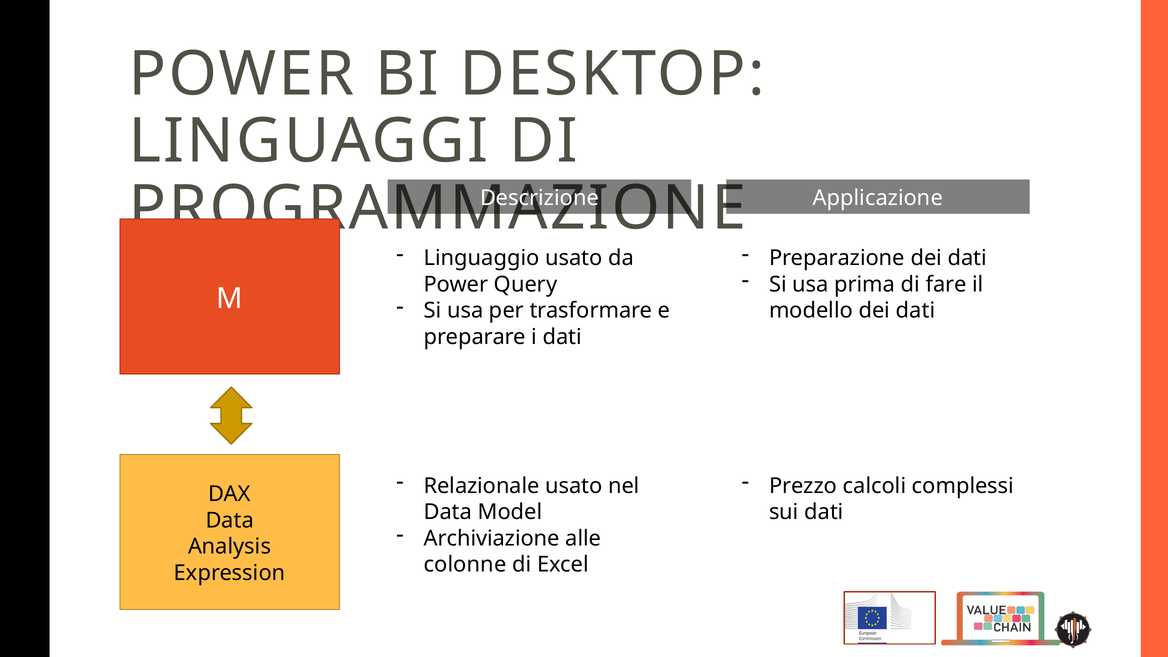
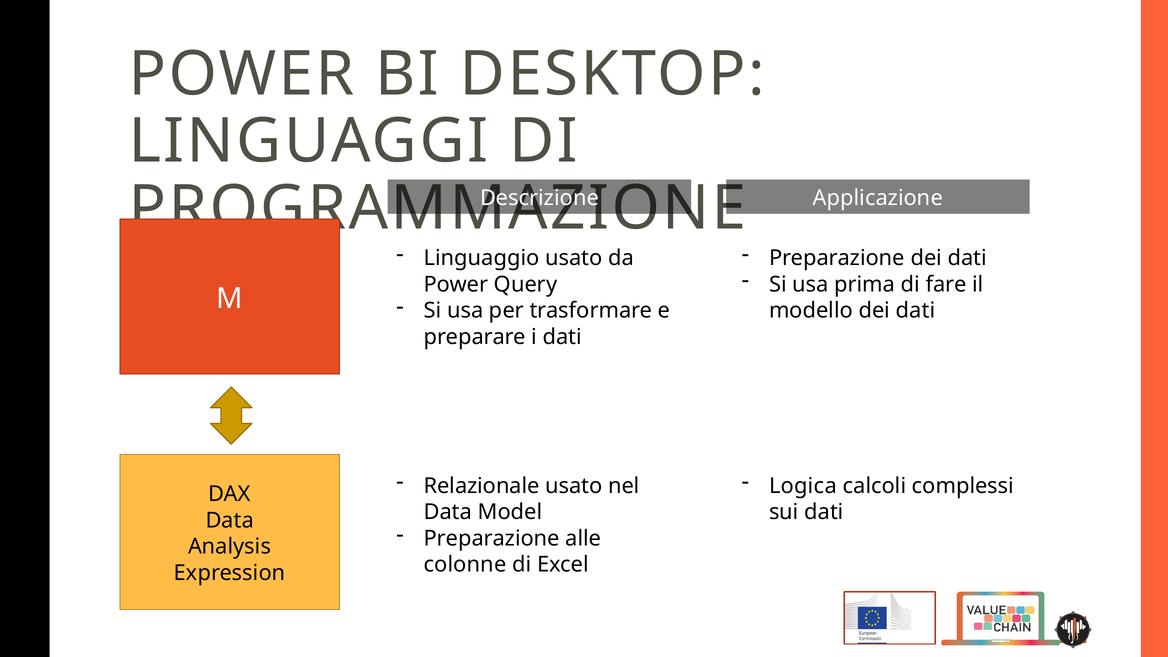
Prezzo: Prezzo -> Logica (803, 486)
Archiviazione: Archiviazione -> Preparazione (492, 538)
